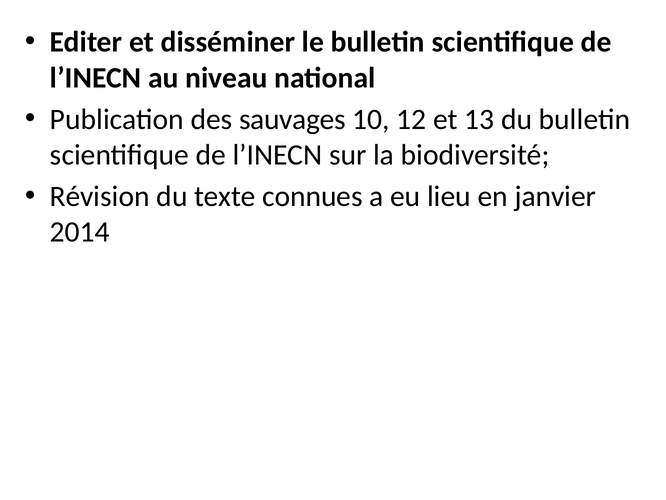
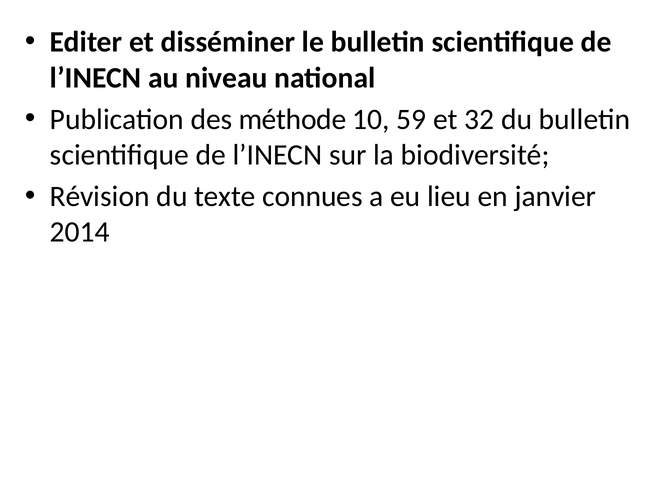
sauvages: sauvages -> méthode (292, 119)
12: 12 -> 59 (411, 119)
13: 13 -> 32 (479, 119)
